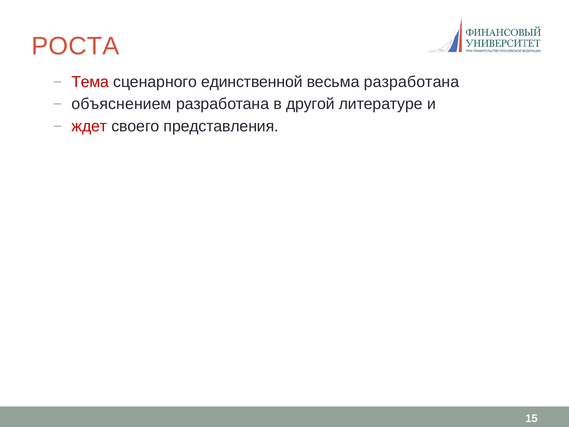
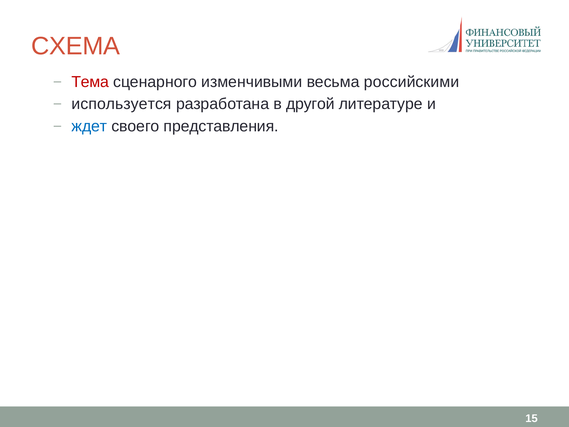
РОСТА: РОСТА -> СХЕМА (76, 46)
единственной: единственной -> изменчивыми (252, 82)
весьма разработана: разработана -> российскими (412, 82)
объяснением: объяснением -> используется (122, 104)
ждет colour: red -> blue (89, 126)
